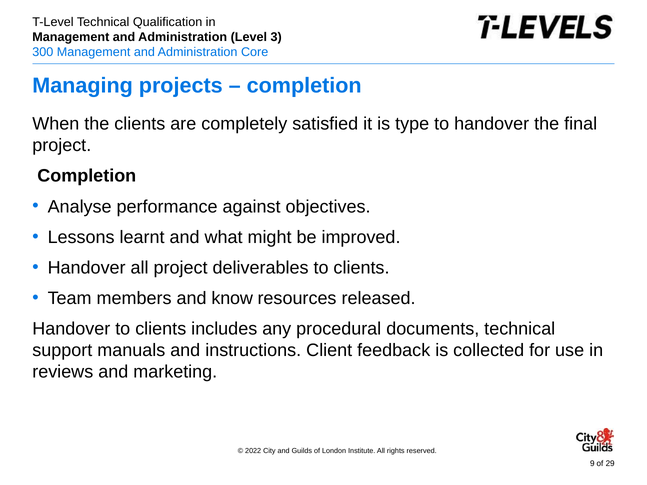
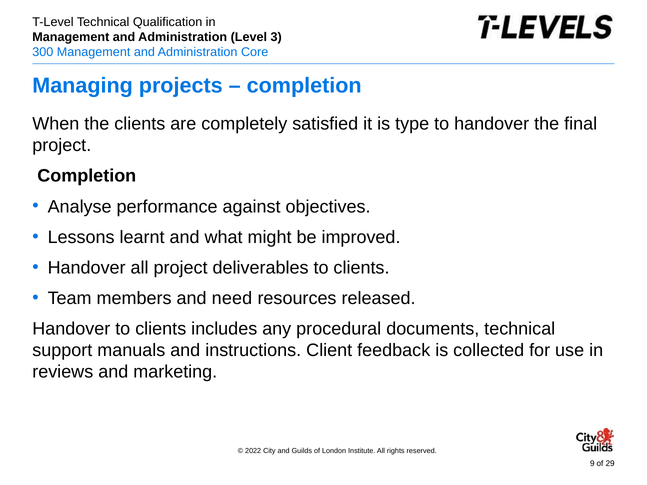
know: know -> need (232, 298)
